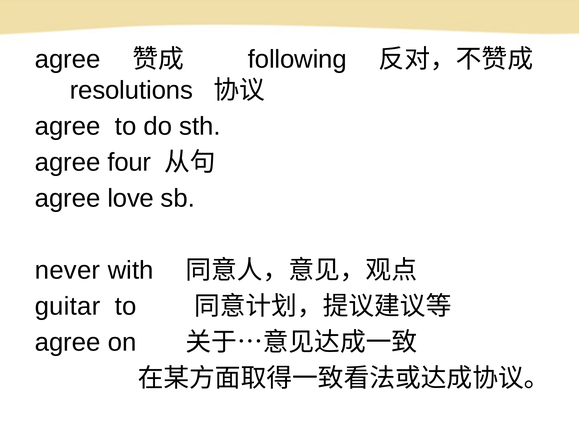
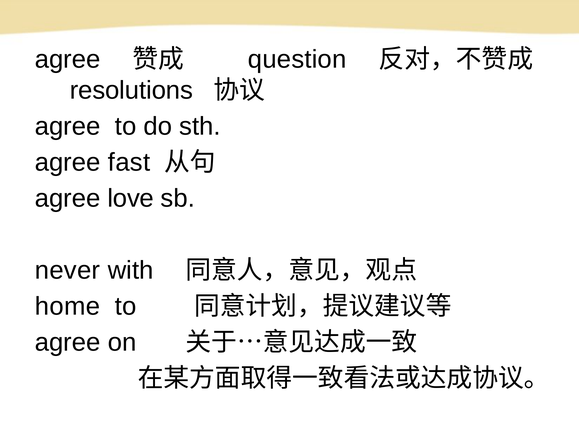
following: following -> question (297, 59)
four: four -> fast (129, 162)
guitar: guitar -> home (68, 307)
